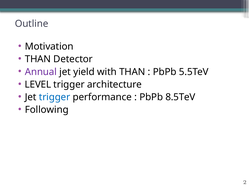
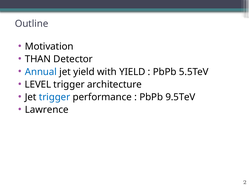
Annual colour: purple -> blue (41, 72)
with THAN: THAN -> YIELD (132, 72)
8.5TeV: 8.5TeV -> 9.5TeV (180, 97)
Following: Following -> Lawrence (47, 110)
